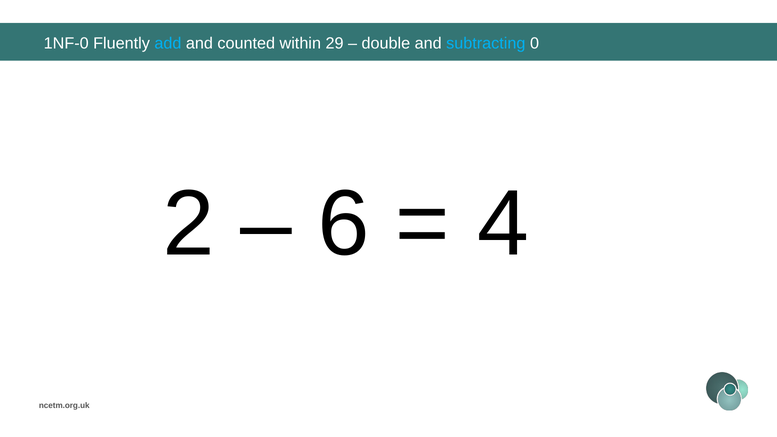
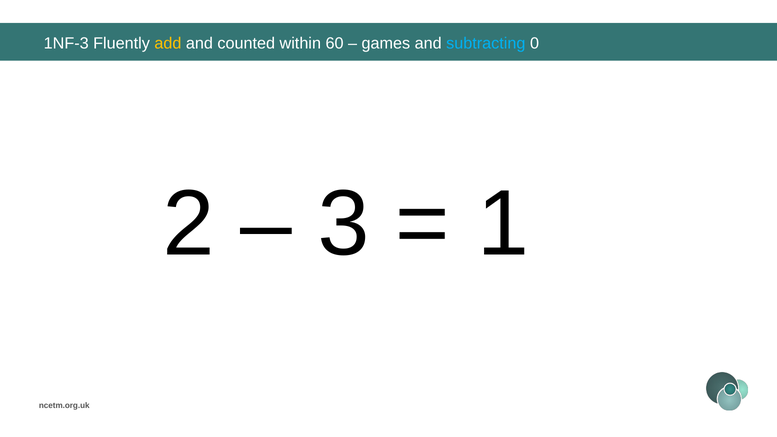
1NF-0: 1NF-0 -> 1NF-3 (66, 43)
add colour: light blue -> yellow (168, 43)
29: 29 -> 60 (335, 43)
double: double -> games (386, 43)
6: 6 -> 3 (344, 224)
4: 4 -> 1 (503, 224)
